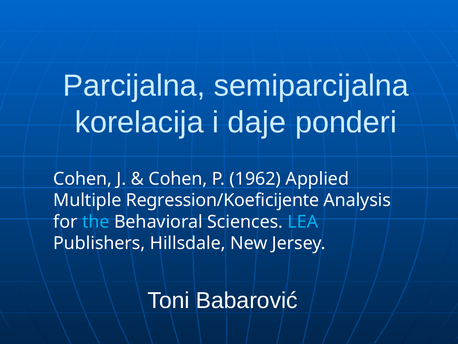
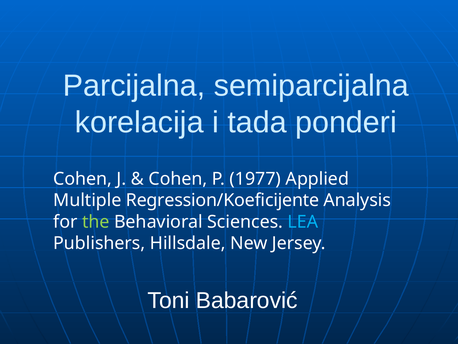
daje: daje -> tada (257, 122)
1962: 1962 -> 1977 (255, 179)
the colour: light blue -> light green (96, 222)
